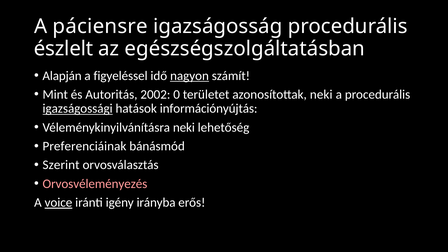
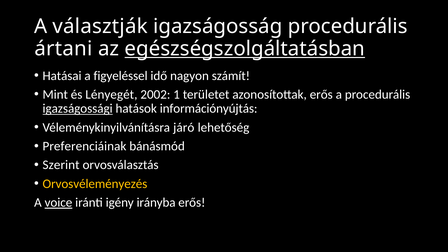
páciensre: páciensre -> választják (100, 27)
észlelt: észlelt -> ártani (63, 49)
egészségszolgáltatásban underline: none -> present (245, 49)
Alapján: Alapján -> Hatásai (62, 76)
nagyon underline: present -> none (189, 76)
Autoritás: Autoritás -> Lényegét (111, 95)
0: 0 -> 1 (177, 95)
azonosítottak neki: neki -> erős (321, 95)
Véleménykinyilvánításra neki: neki -> járó (184, 127)
Orvosvéleményezés colour: pink -> yellow (95, 184)
